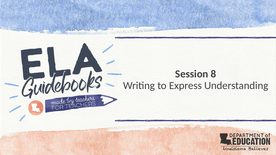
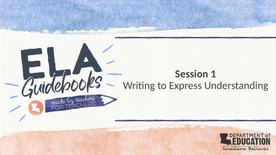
8: 8 -> 1 (213, 74)
